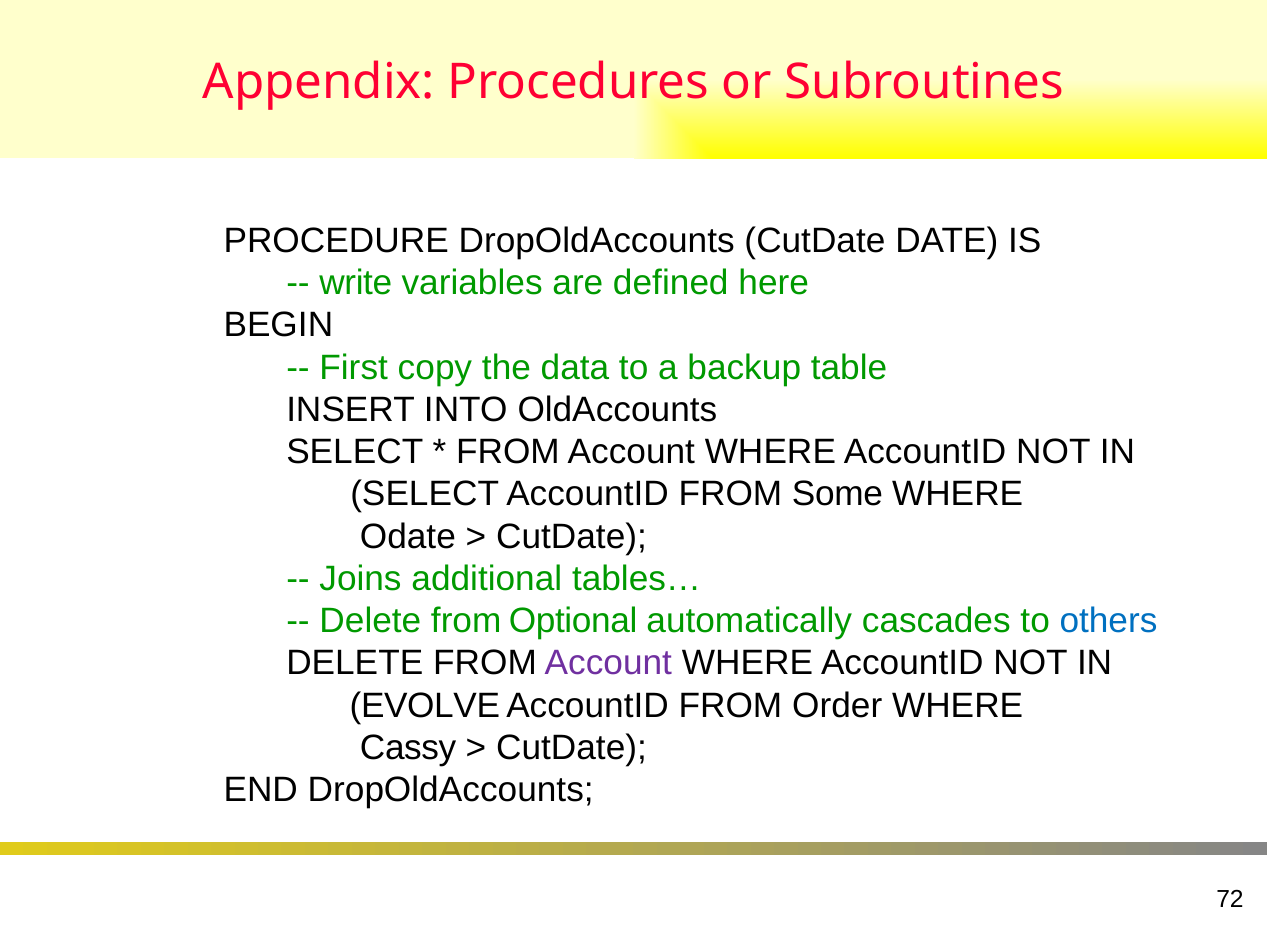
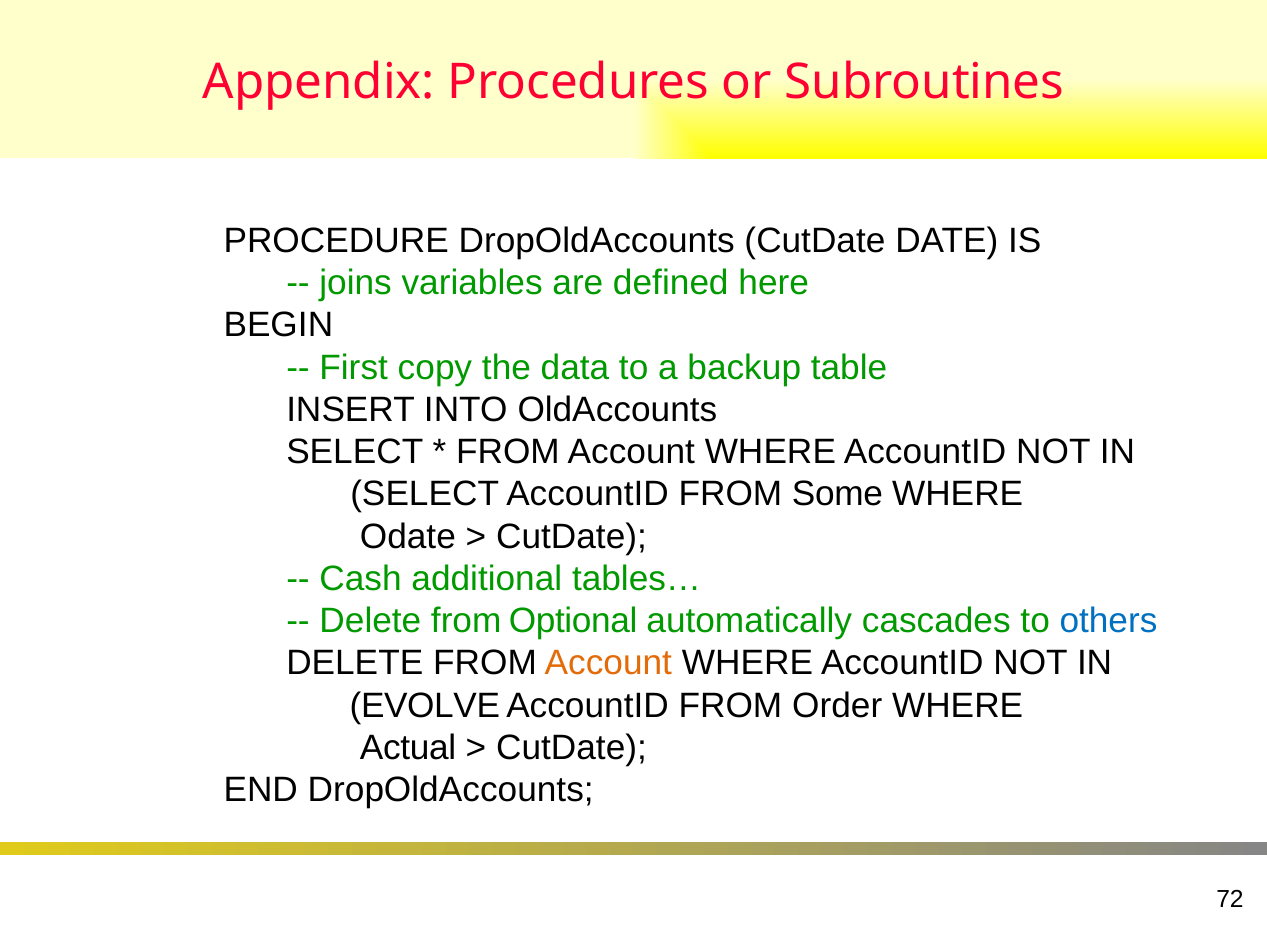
write: write -> joins (356, 283)
Joins: Joins -> Cash (360, 579)
Account colour: purple -> orange (608, 663)
Cassy: Cassy -> Actual (408, 748)
